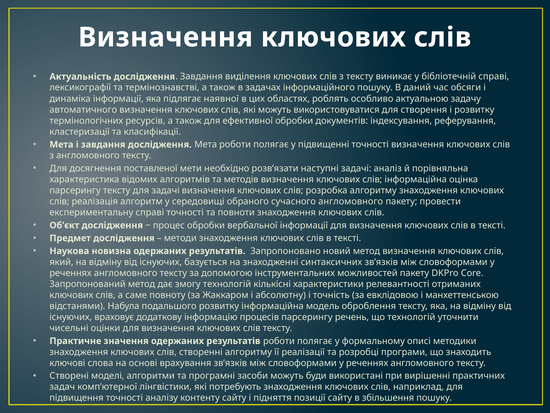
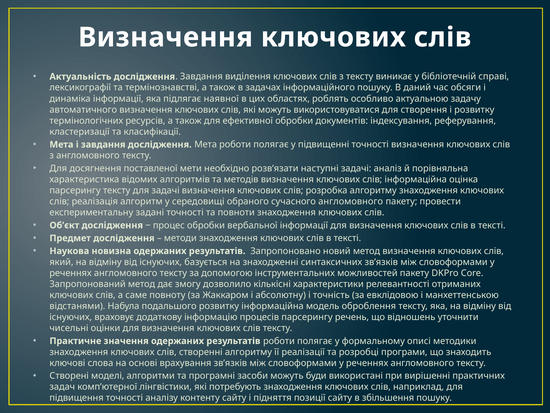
експериментальну справі: справі -> задані (150, 212)
змогу технологій: технологій -> дозволило (227, 284)
що технологій: технологій -> відношень (411, 317)
